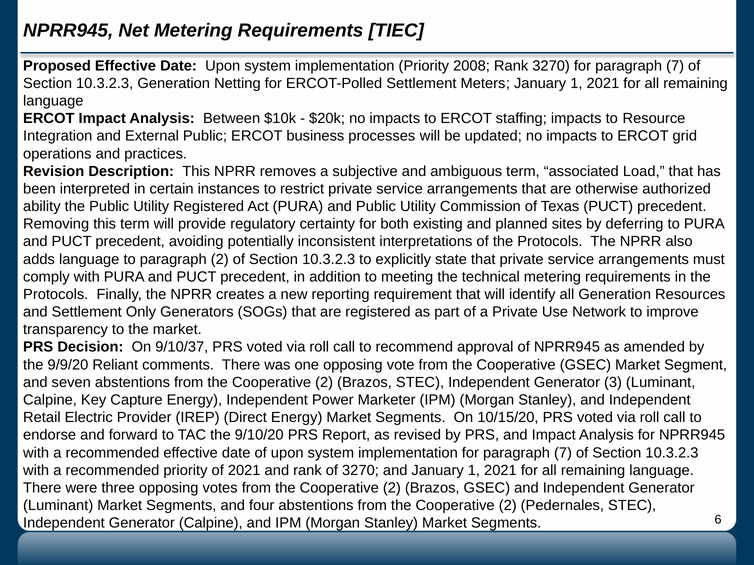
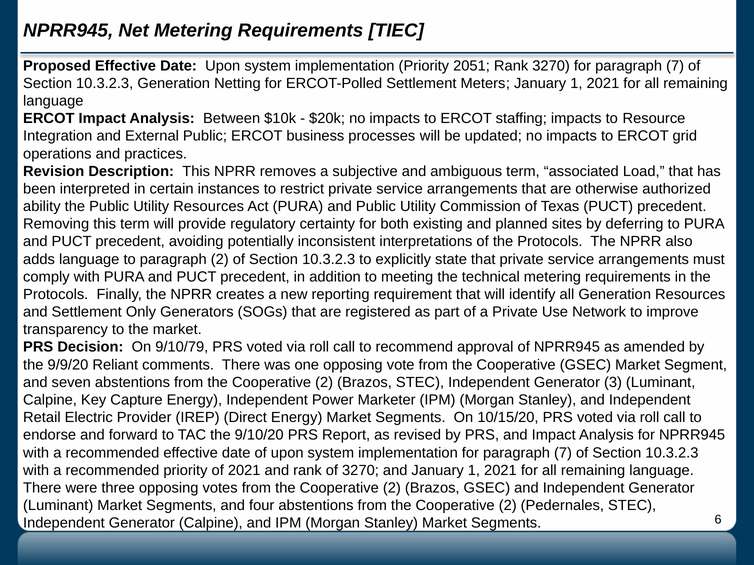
2008: 2008 -> 2051 (472, 66)
Utility Registered: Registered -> Resources (209, 207)
9/10/37: 9/10/37 -> 9/10/79 (182, 347)
